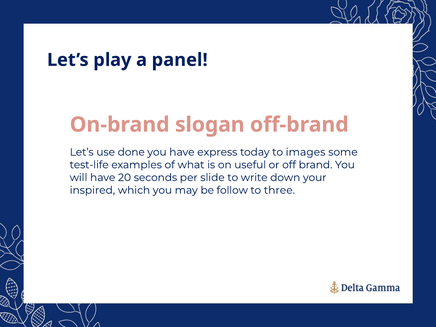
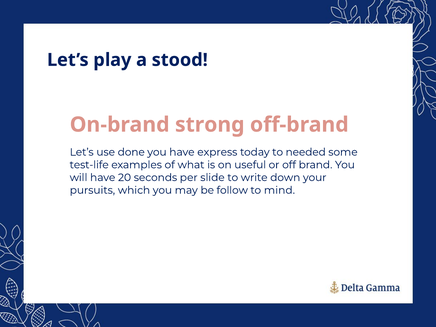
panel: panel -> stood (180, 60)
slogan: slogan -> strong (210, 125)
images: images -> needed (306, 152)
inspired: inspired -> pursuits (92, 190)
three: three -> mind (279, 190)
